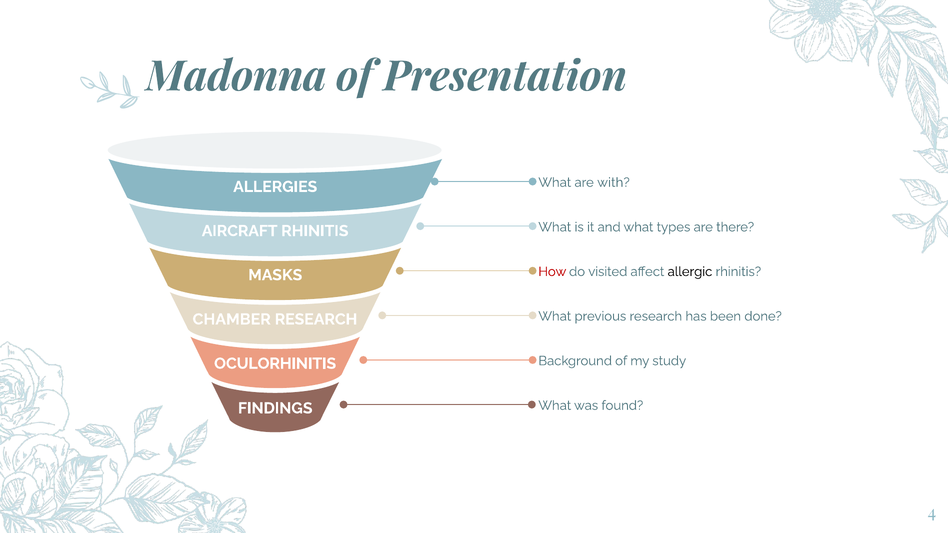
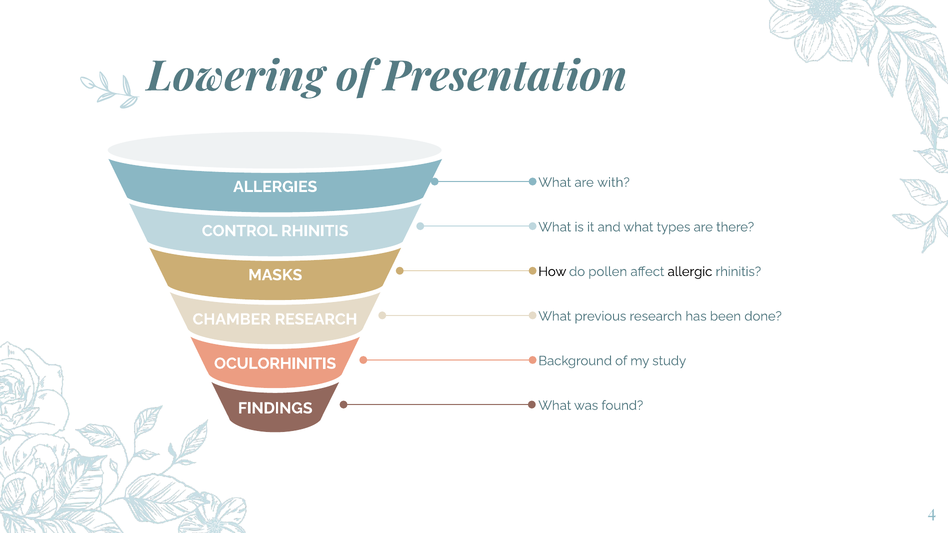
Madonna: Madonna -> Lowering (236, 77)
AIRCRAFT: AIRCRAFT -> CONTROL (240, 231)
How colour: red -> black (552, 272)
visited: visited -> pollen (608, 272)
